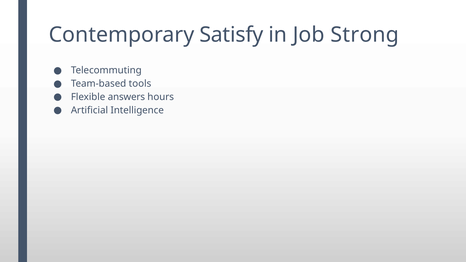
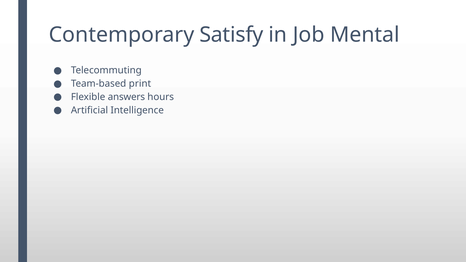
Strong: Strong -> Mental (365, 35)
tools: tools -> print (140, 84)
